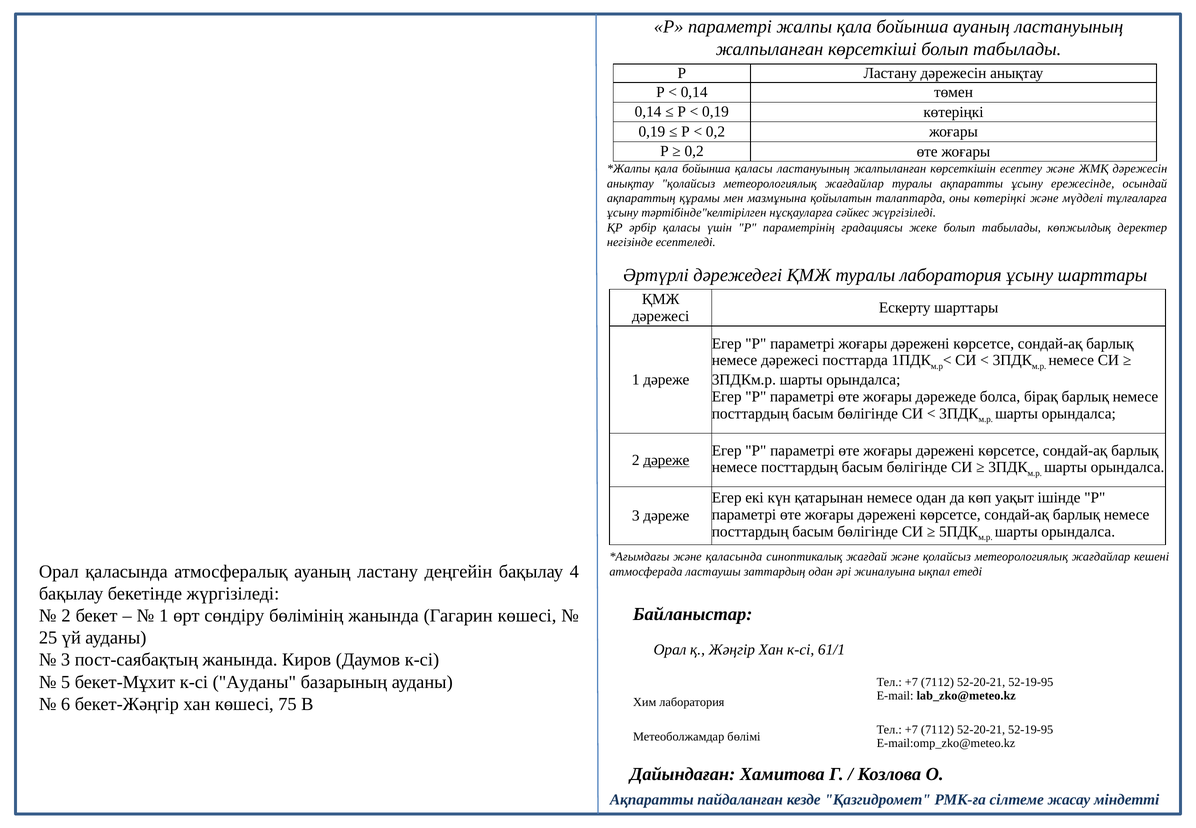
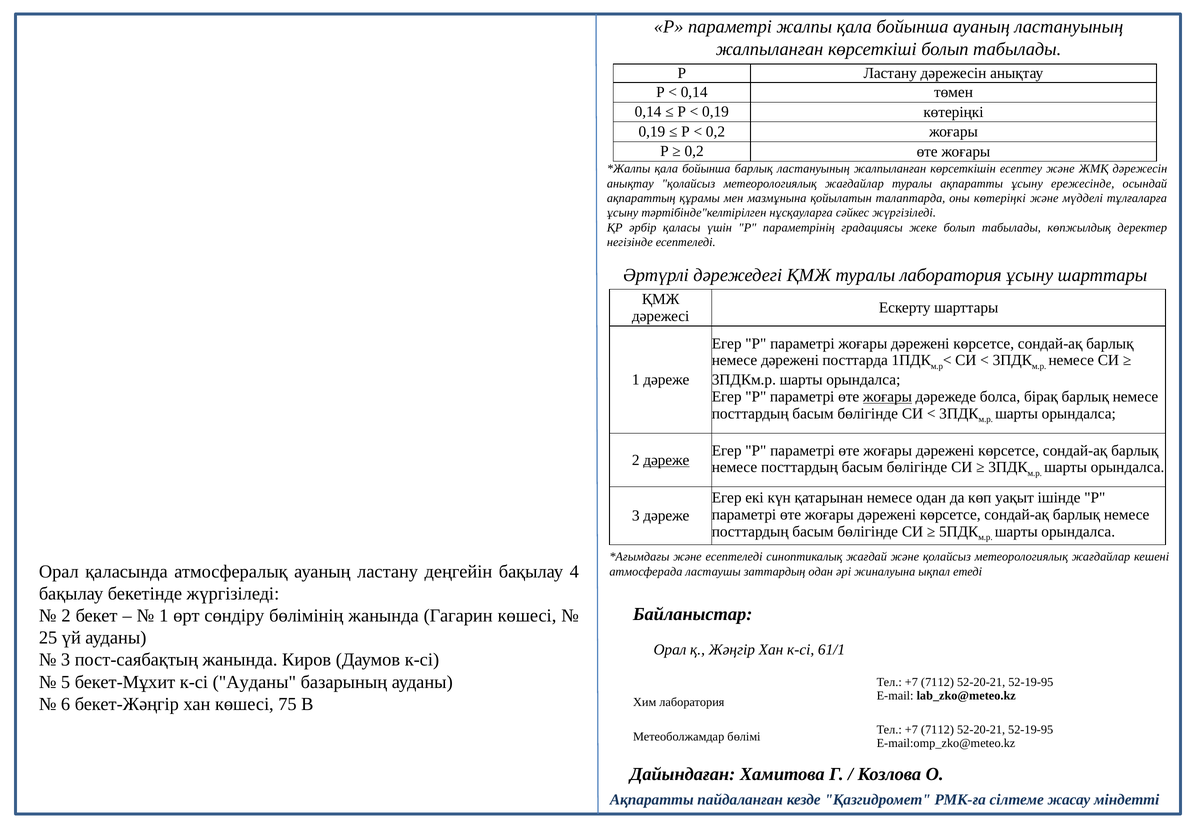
бойынша қаласы: қаласы -> барлық (754, 169)
немесе дәрежесі: дәрежесі -> дәрежені (790, 360)
жоғары underline: none -> present (887, 397)
және қаласында: қаласында -> есептеледі (734, 557)
